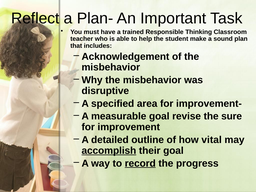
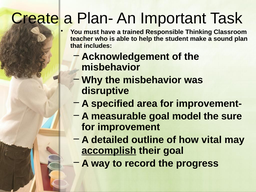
Reflect: Reflect -> Create (35, 18)
revise: revise -> model (187, 116)
record underline: present -> none (140, 163)
